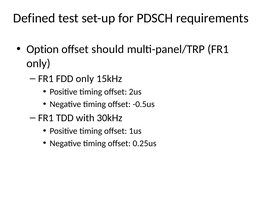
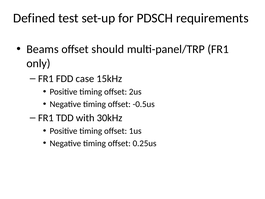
Option: Option -> Beams (43, 49)
FDD only: only -> case (85, 79)
